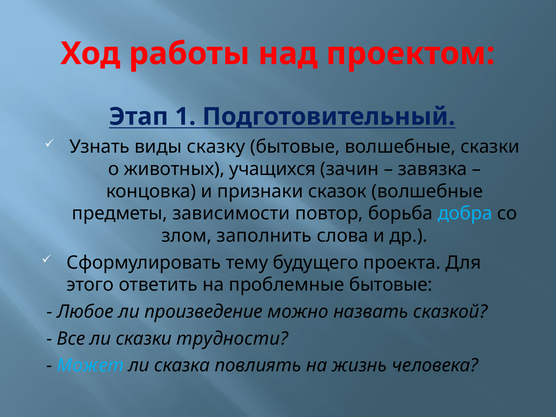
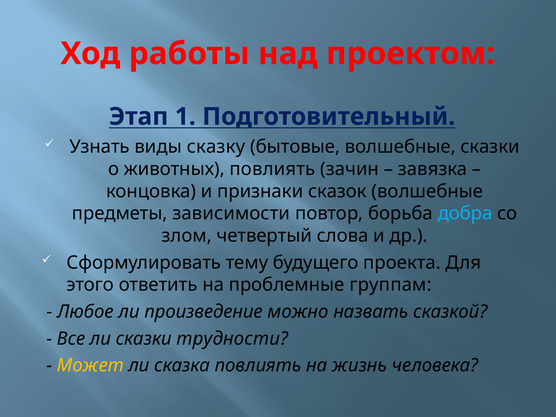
животных учащихся: учащихся -> повлиять (272, 169)
заполнить: заполнить -> четвертый (264, 236)
проблемные бытовые: бытовые -> группам (391, 285)
Может colour: light blue -> yellow (90, 365)
